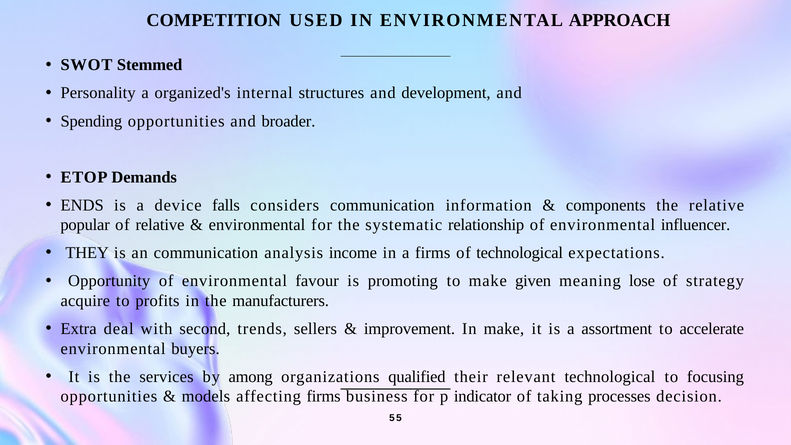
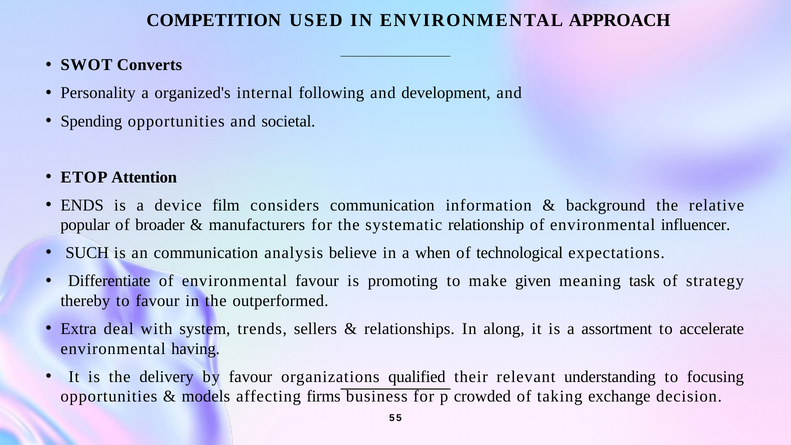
Stemmed: Stemmed -> Converts (150, 65)
structures: structures -> following (331, 93)
broader: broader -> societal (288, 121)
Demands: Demands -> Attention (144, 177)
falls: falls -> film (226, 205)
components: components -> background (606, 205)
of relative: relative -> broader (160, 225)
environmental: environmental -> manufacturers (257, 225)
THEY: THEY -> SUCH (87, 253)
income: income -> believe (353, 253)
a firms: firms -> when (433, 253)
Opportunity: Opportunity -> Differentiate (109, 281)
lose: lose -> task (642, 281)
acquire: acquire -> thereby (85, 301)
to profits: profits -> favour (157, 301)
manufacturers: manufacturers -> outperformed (280, 301)
second: second -> system (205, 329)
improvement: improvement -> relationships (409, 329)
In make: make -> along (504, 329)
buyers: buyers -> having (196, 349)
services: services -> delivery (167, 377)
by among: among -> favour (251, 377)
relevant technological: technological -> understanding (610, 377)
indicator: indicator -> crowded (482, 396)
processes: processes -> exchange (619, 396)
